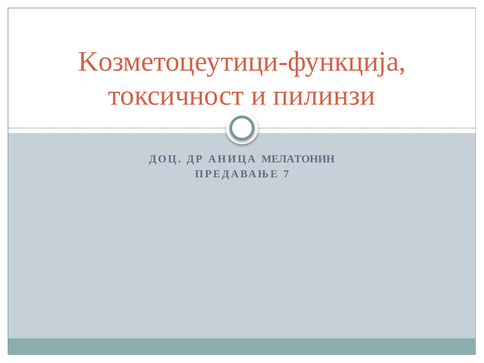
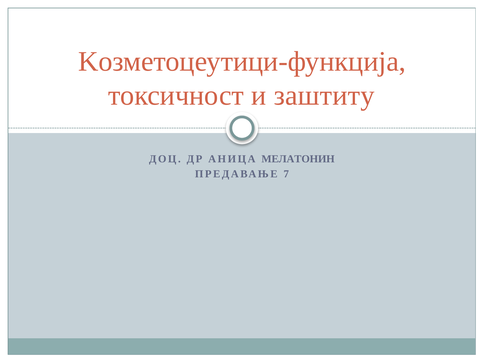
пилинзи: пилинзи -> заштиту (324, 96)
